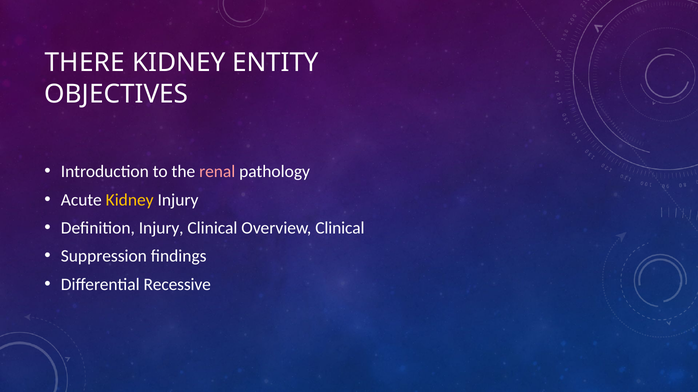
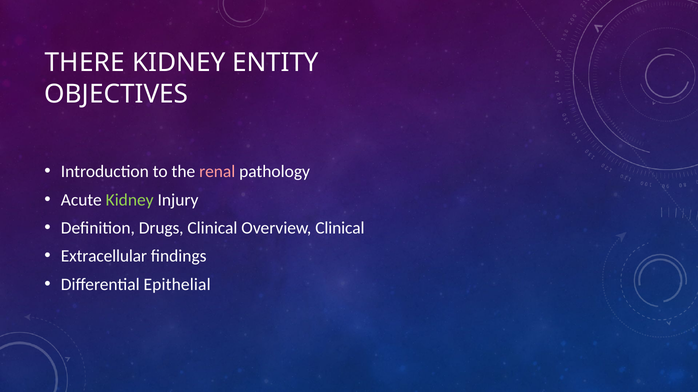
Kidney colour: yellow -> light green (130, 200)
Definition Injury: Injury -> Drugs (161, 228)
Suppression: Suppression -> Extracellular (104, 257)
Recessive: Recessive -> Epithelial (177, 285)
